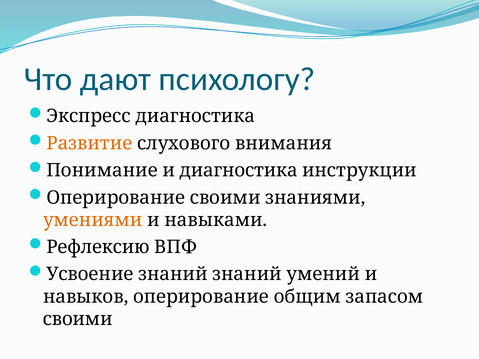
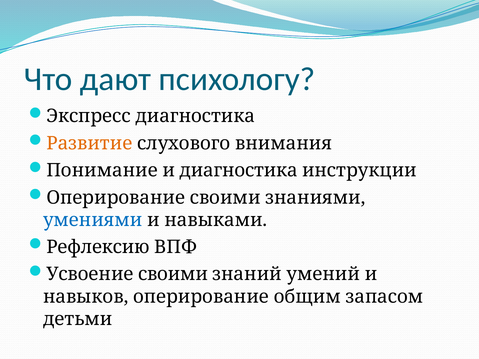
умениями colour: orange -> blue (93, 220)
Усвоение знаний: знаний -> своими (173, 274)
своими: своими -> детьми (78, 319)
